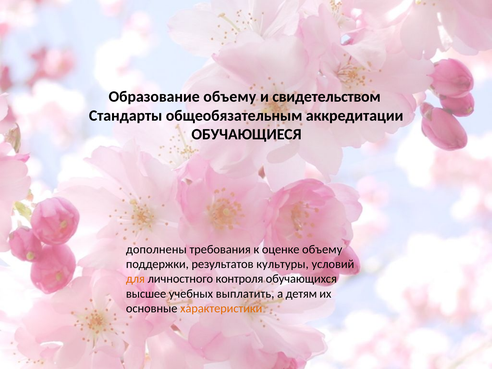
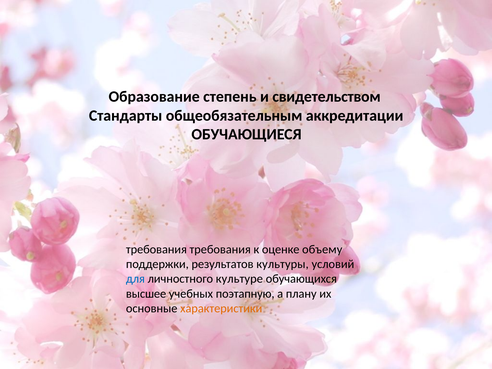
Образование объему: объему -> степень (230, 97)
дополнены: дополнены -> требования (156, 249)
для colour: orange -> blue (135, 279)
контроля: контроля -> культуре (239, 279)
выплатить: выплатить -> поэтапную (245, 294)
детям: детям -> плану (301, 294)
